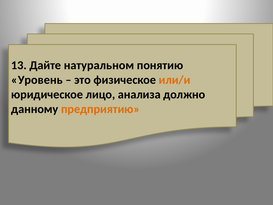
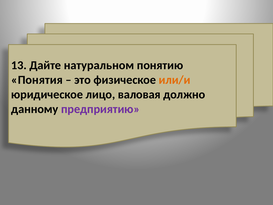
Уровень: Уровень -> Понятия (37, 80)
анализа: анализа -> валовая (139, 94)
предприятию colour: orange -> purple (101, 109)
